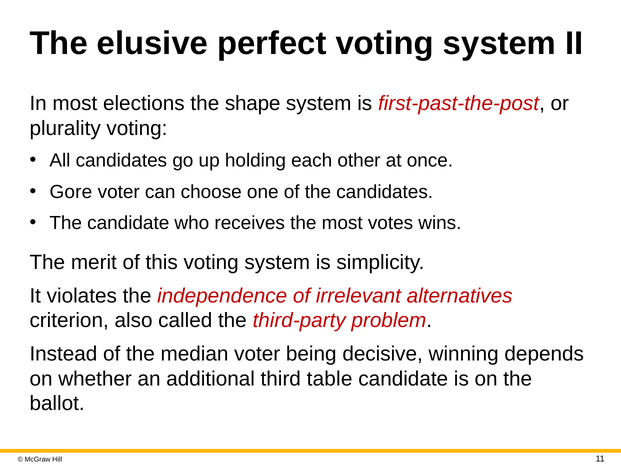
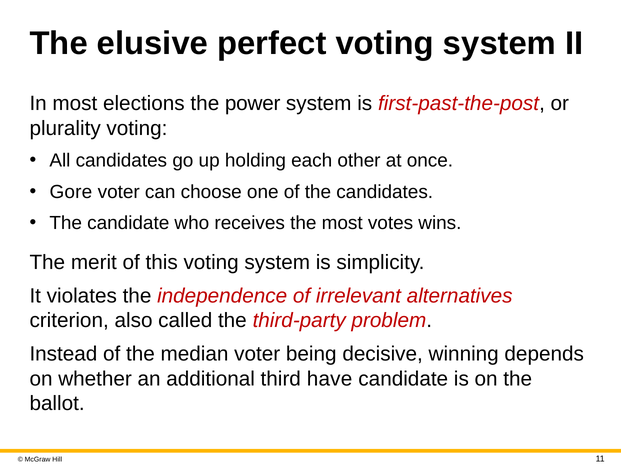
shape: shape -> power (253, 104)
table: table -> have (330, 379)
